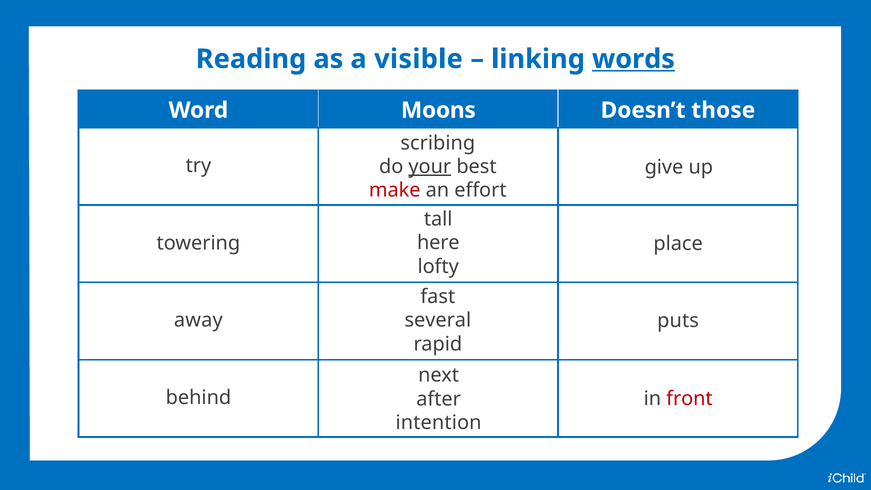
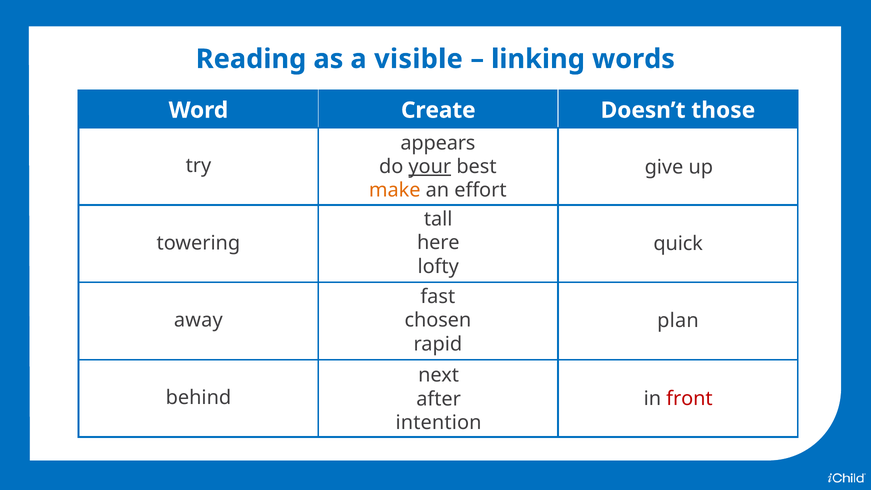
words underline: present -> none (633, 59)
Moons: Moons -> Create (438, 110)
scribing: scribing -> appears (438, 143)
make colour: red -> orange (395, 190)
place: place -> quick (678, 244)
several: several -> chosen (438, 320)
puts: puts -> plan (678, 321)
